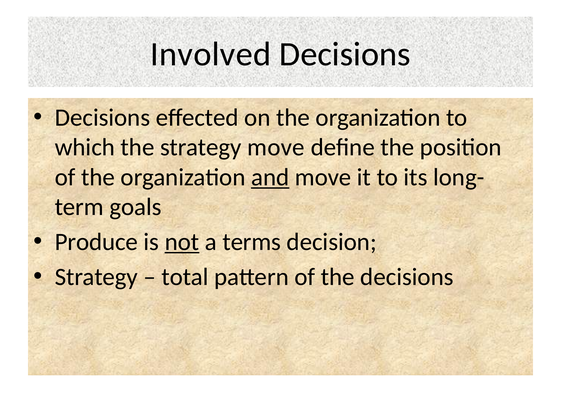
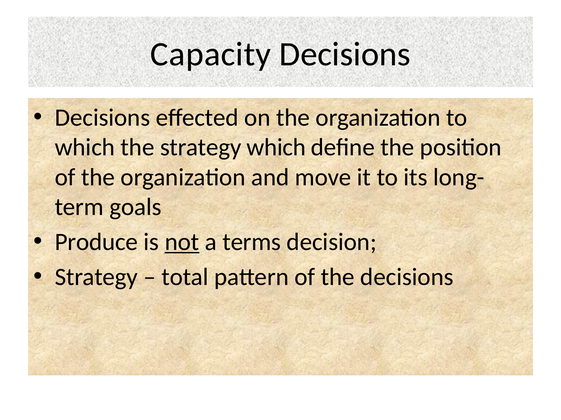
Involved: Involved -> Capacity (211, 54)
strategy move: move -> which (276, 148)
and underline: present -> none (270, 178)
